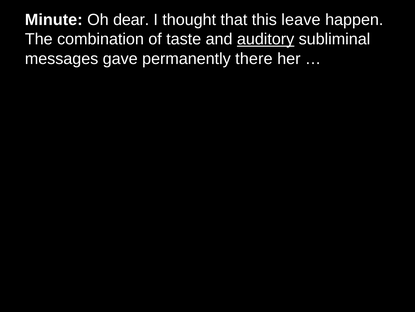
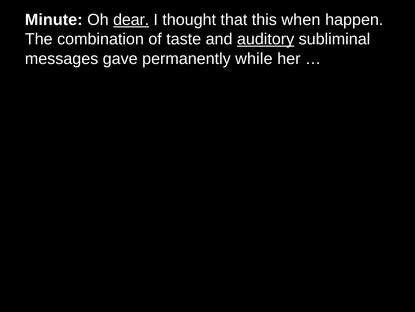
dear underline: none -> present (131, 20)
leave: leave -> when (301, 20)
there: there -> while (254, 59)
